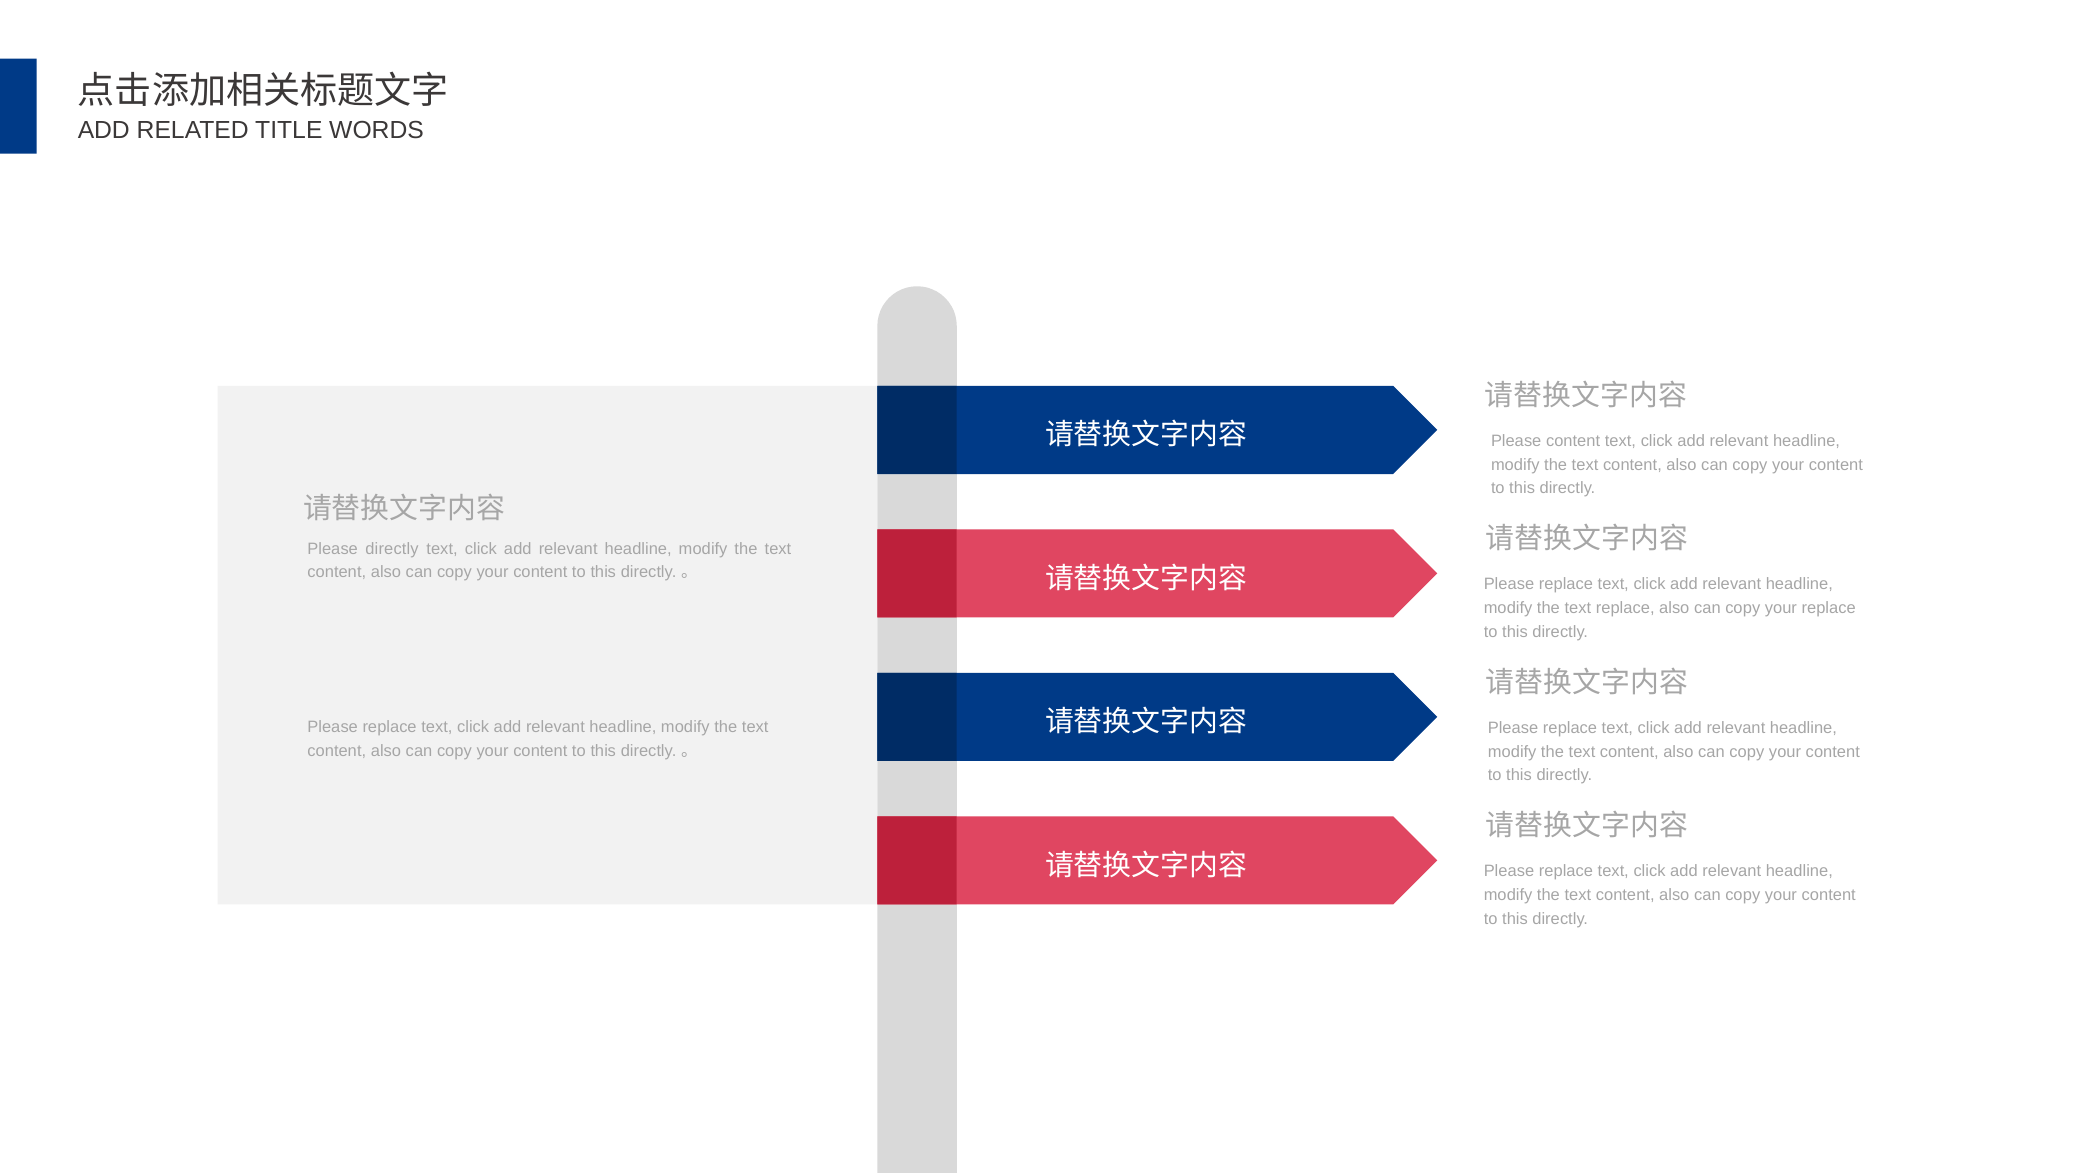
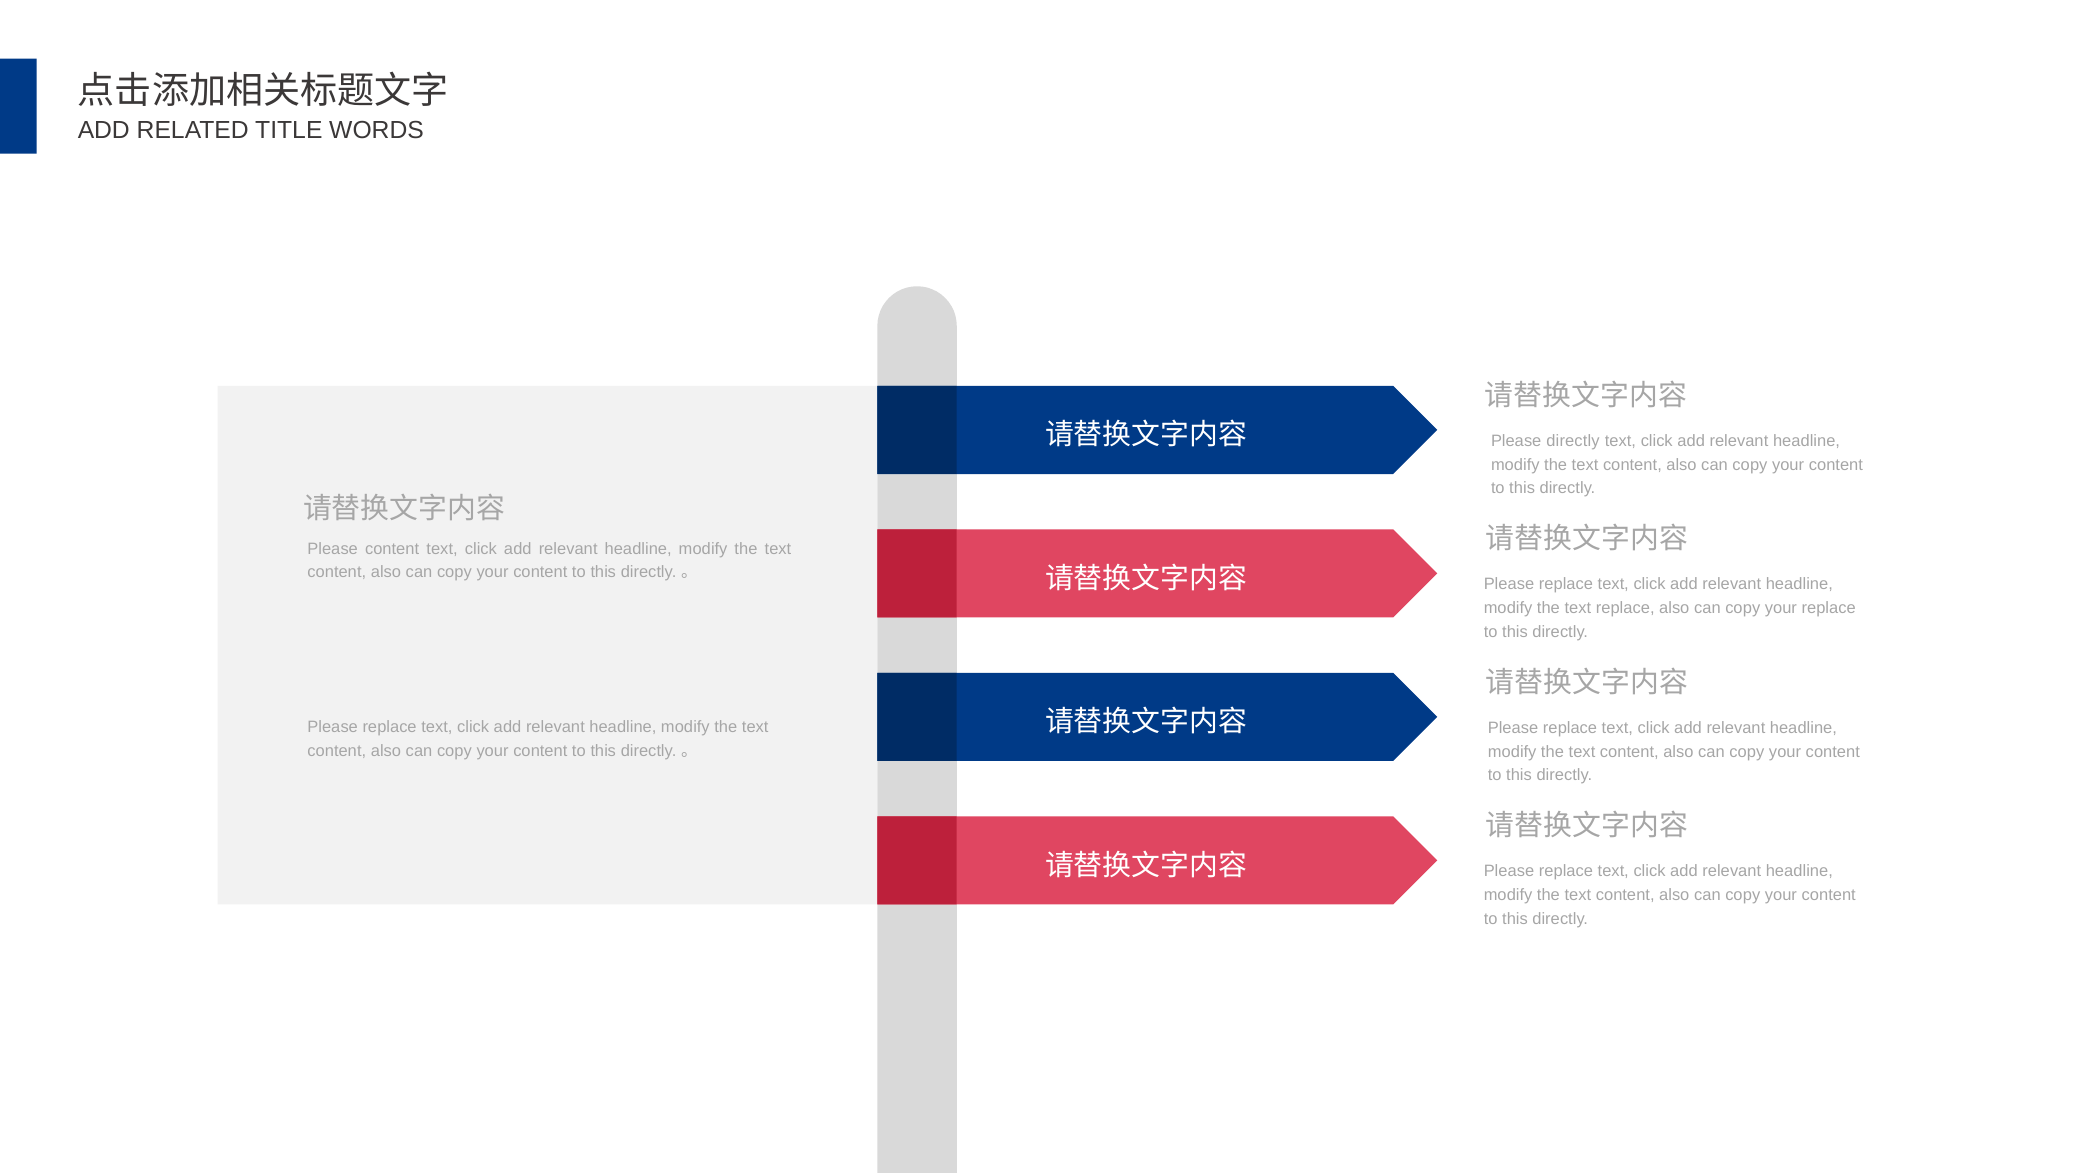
Please content: content -> directly (1573, 441)
Please directly: directly -> content (392, 549)
